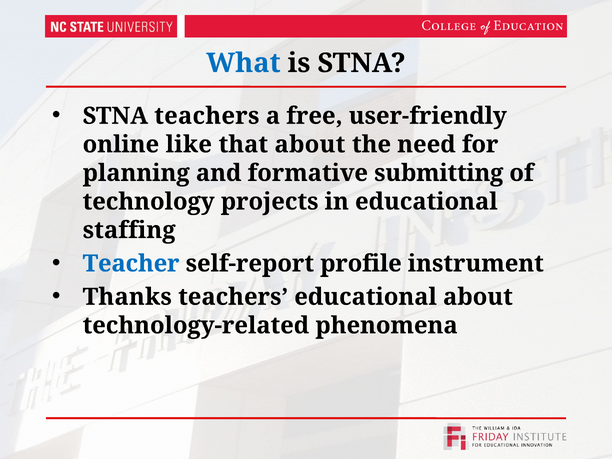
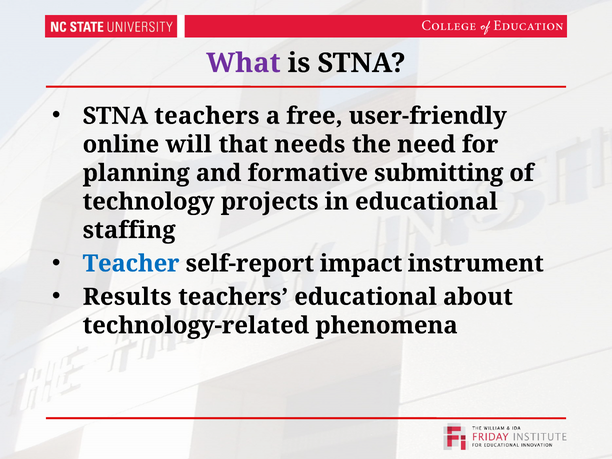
What colour: blue -> purple (243, 63)
like: like -> will (189, 144)
that about: about -> needs (310, 144)
profile: profile -> impact (361, 264)
Thanks: Thanks -> Results (127, 297)
